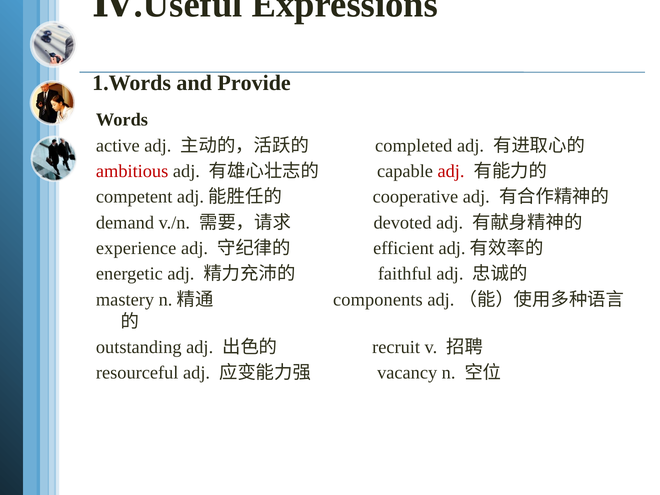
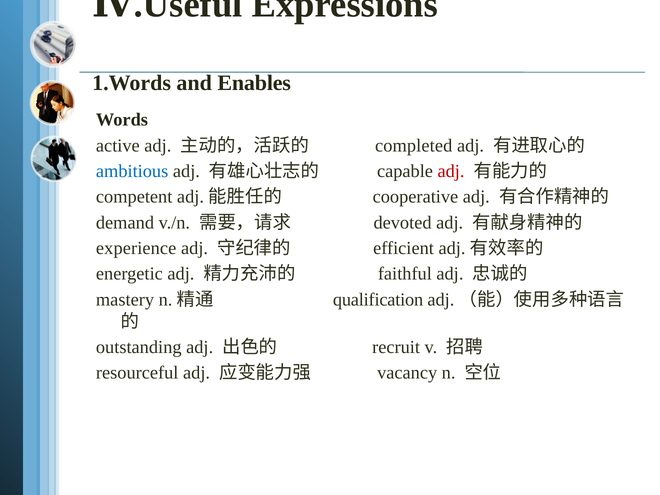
Provide: Provide -> Enables (254, 83)
ambitious colour: red -> blue (132, 171)
components: components -> qualification (378, 300)
